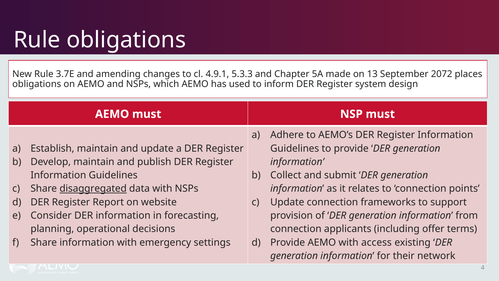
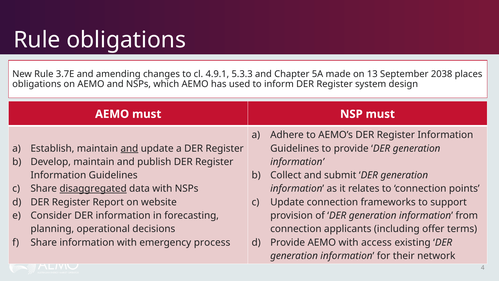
2072: 2072 -> 2038 (442, 74)
and underline: none -> present (129, 148)
settings: settings -> process (212, 242)
